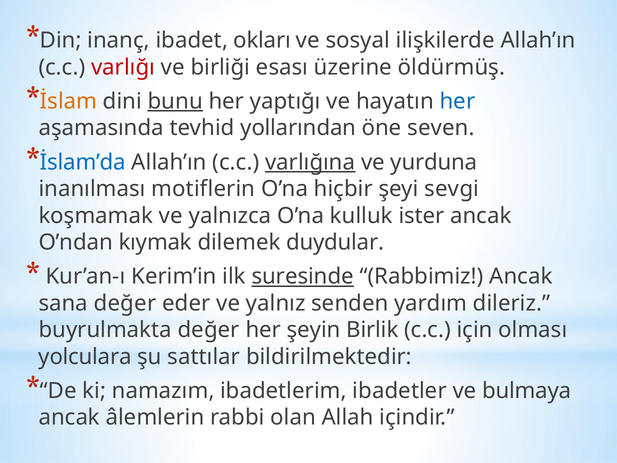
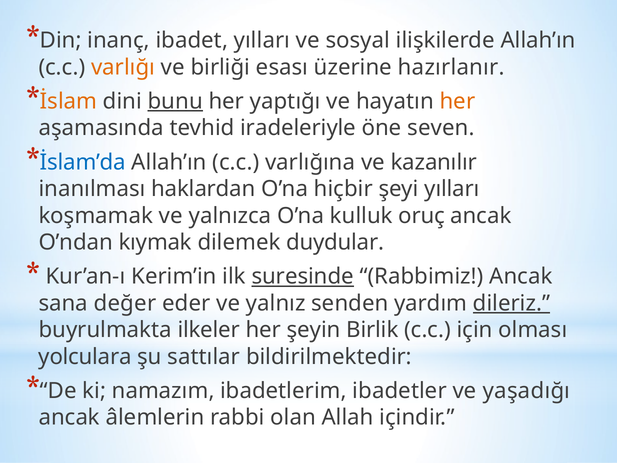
ibadet okları: okları -> yılları (262, 40)
varlığı colour: red -> orange (123, 67)
öldürmüş: öldürmüş -> hazırlanır (451, 67)
her colour: blue -> orange (457, 101)
yollarından: yollarından -> iradeleriyle (298, 128)
varlığına underline: present -> none (310, 162)
yurduna: yurduna -> kazanılır (434, 162)
motiflerin: motiflerin -> haklardan (203, 189)
şeyi sevgi: sevgi -> yılları (452, 189)
ister: ister -> oruç (422, 216)
dileriz underline: none -> present (511, 303)
buyrulmakta değer: değer -> ilkeler (209, 330)
bulmaya: bulmaya -> yaşadığı (526, 391)
